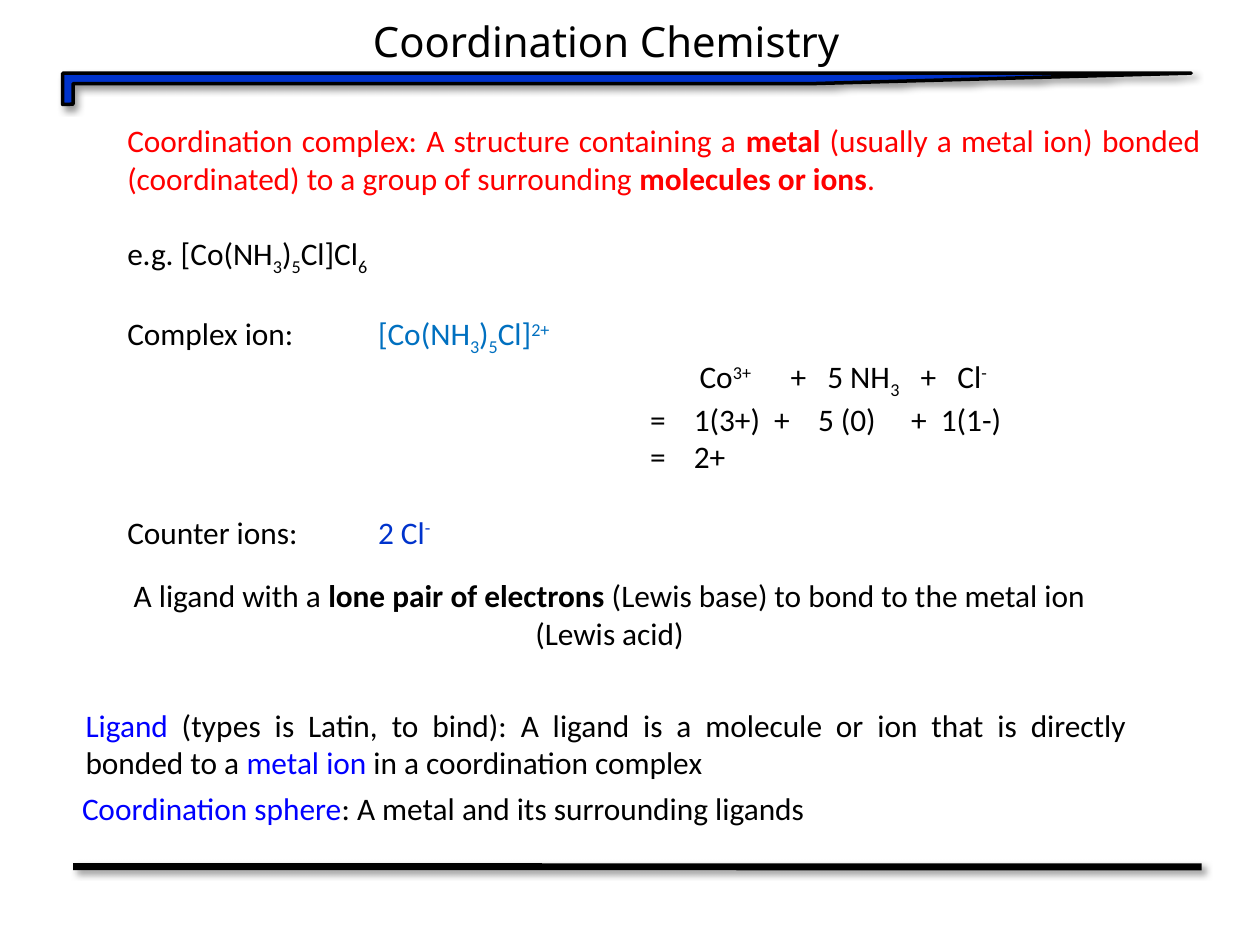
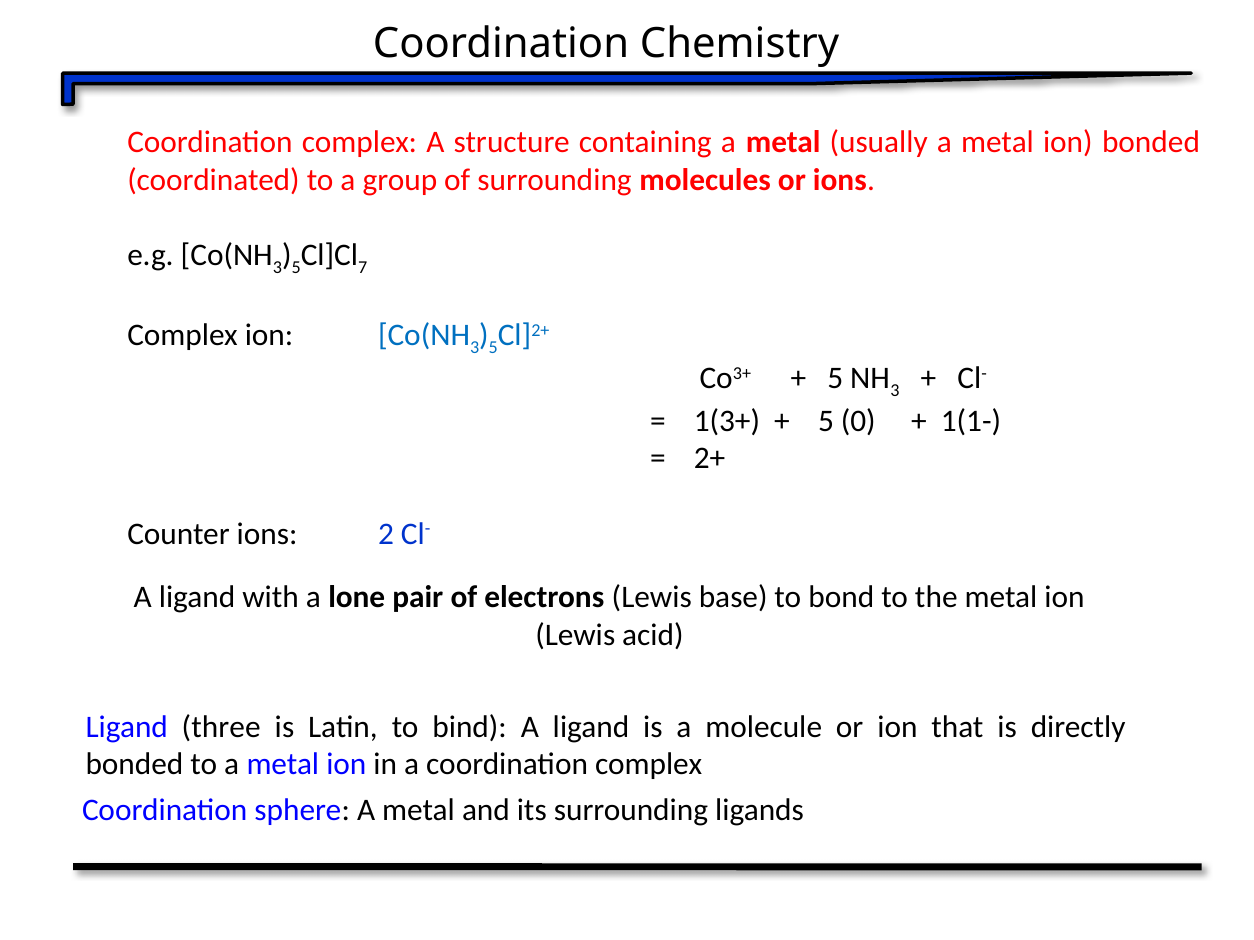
6: 6 -> 7 (363, 268)
types: types -> three (221, 727)
